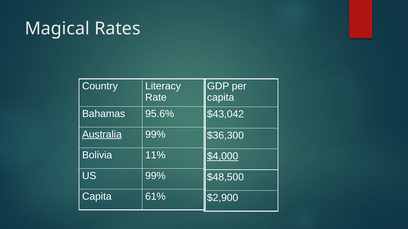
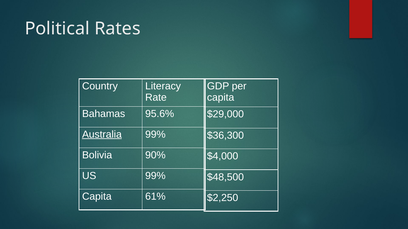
Magical: Magical -> Political (57, 29)
$43,042: $43,042 -> $29,000 (225, 114)
11%: 11% -> 90% (155, 155)
$4,000 underline: present -> none (223, 157)
$2,900: $2,900 -> $2,250 (223, 198)
